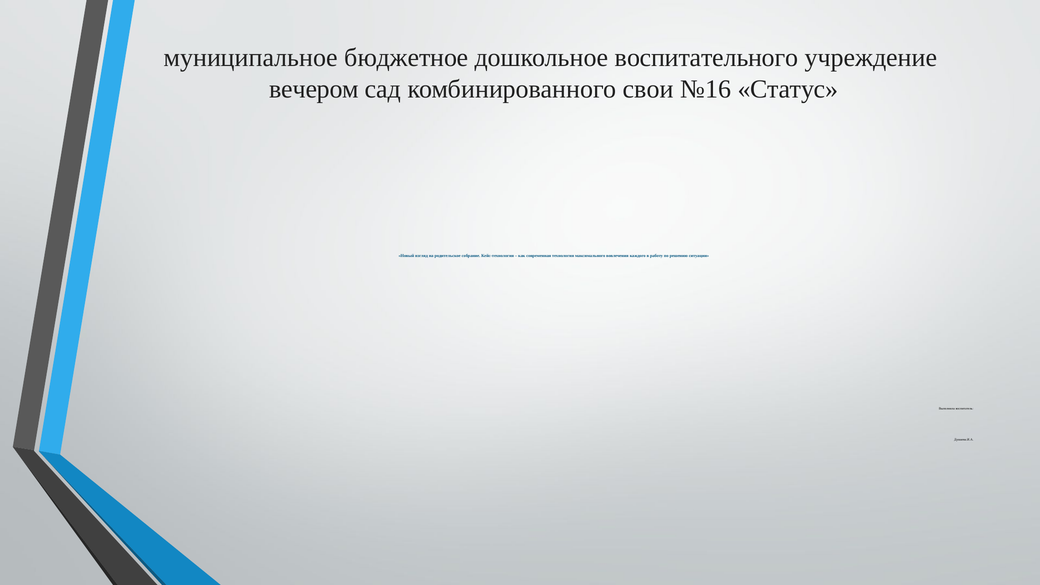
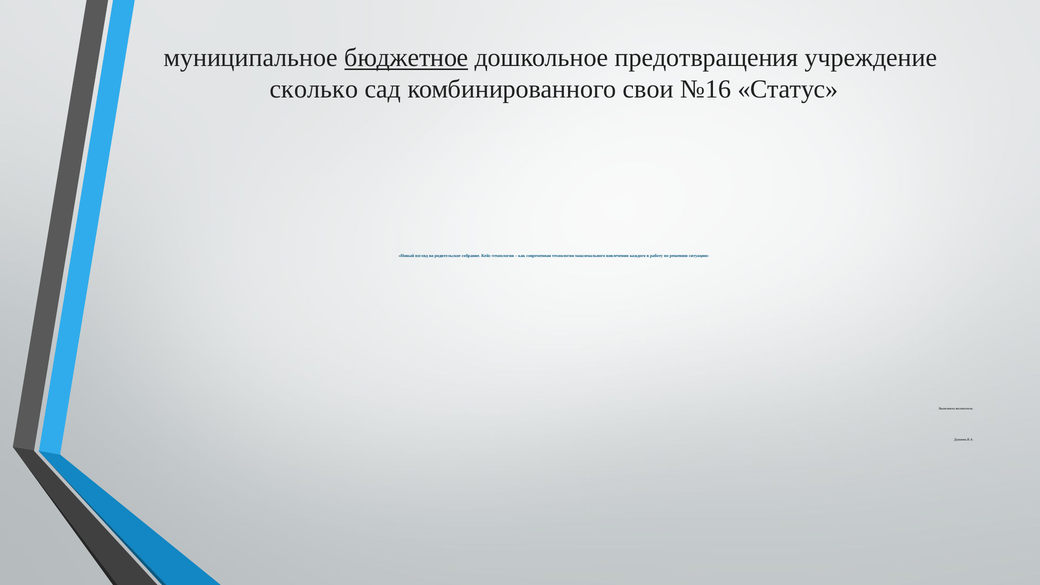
бюджетное underline: none -> present (406, 58)
воспитательного: воспитательного -> предотвращения (707, 58)
вечером: вечером -> сколько (314, 89)
